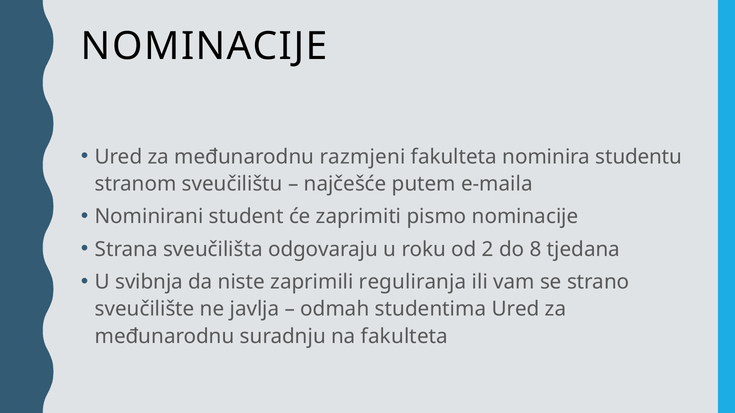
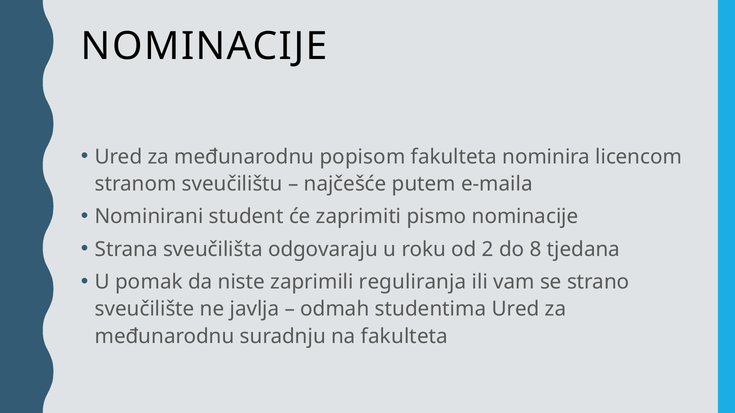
razmjeni: razmjeni -> popisom (362, 157)
studentu: studentu -> licencom (639, 157)
svibnja: svibnja -> pomak (149, 282)
